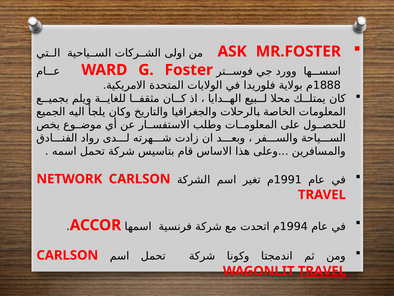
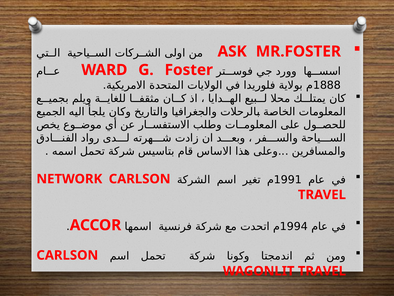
TRAVEL underline: present -> none (322, 271)
